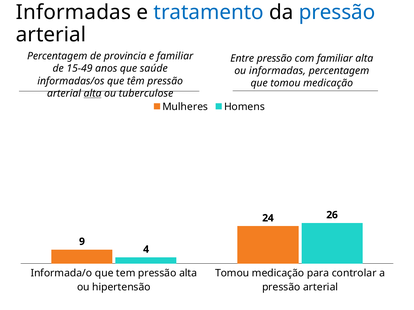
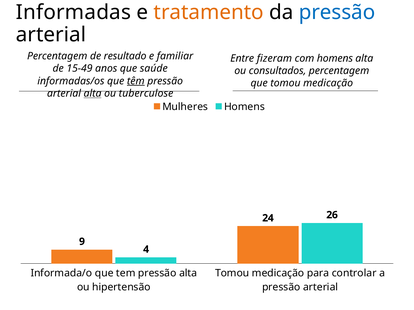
tratamento colour: blue -> orange (209, 12)
provincia: provincia -> resultado (125, 56)
Entre pressão: pressão -> fizeram (274, 58)
com familiar: familiar -> homens (335, 58)
ou informadas: informadas -> consultados (278, 71)
têm underline: none -> present (136, 81)
